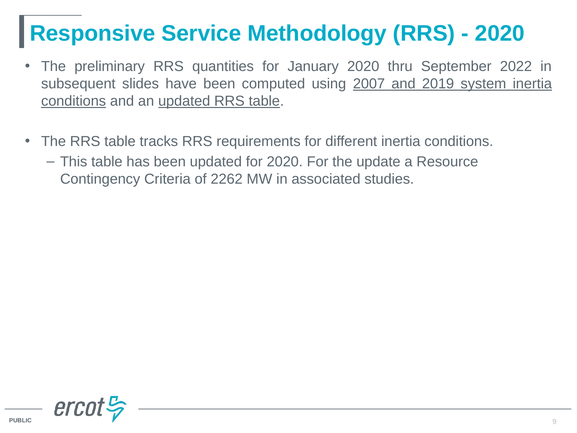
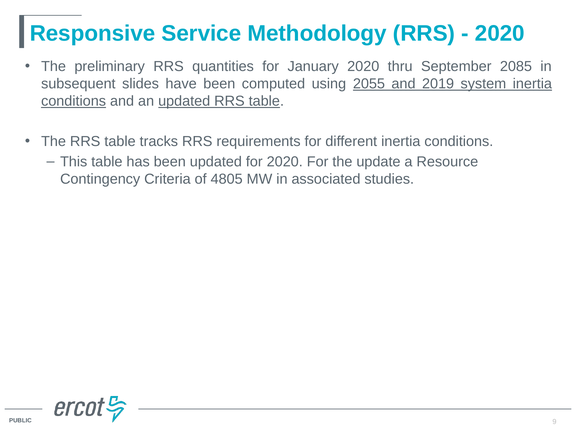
2022: 2022 -> 2085 (516, 66)
2007: 2007 -> 2055 (369, 84)
2262: 2262 -> 4805 (227, 179)
